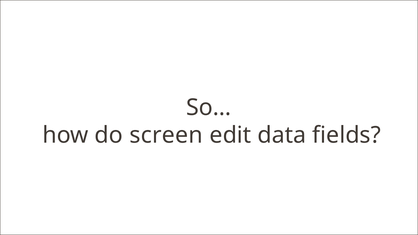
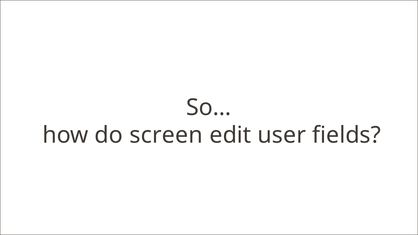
data: data -> user (282, 135)
